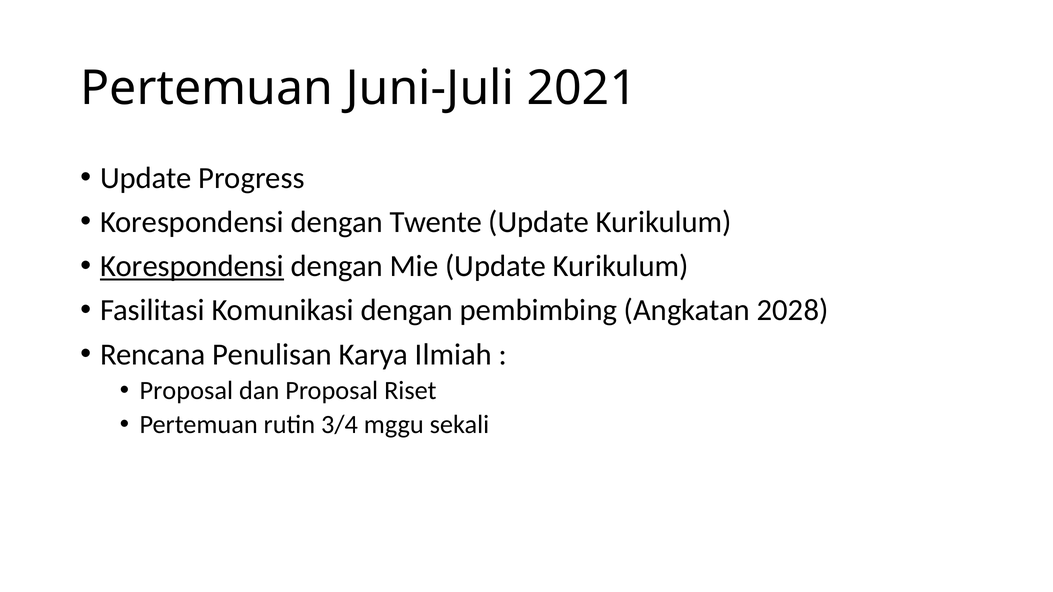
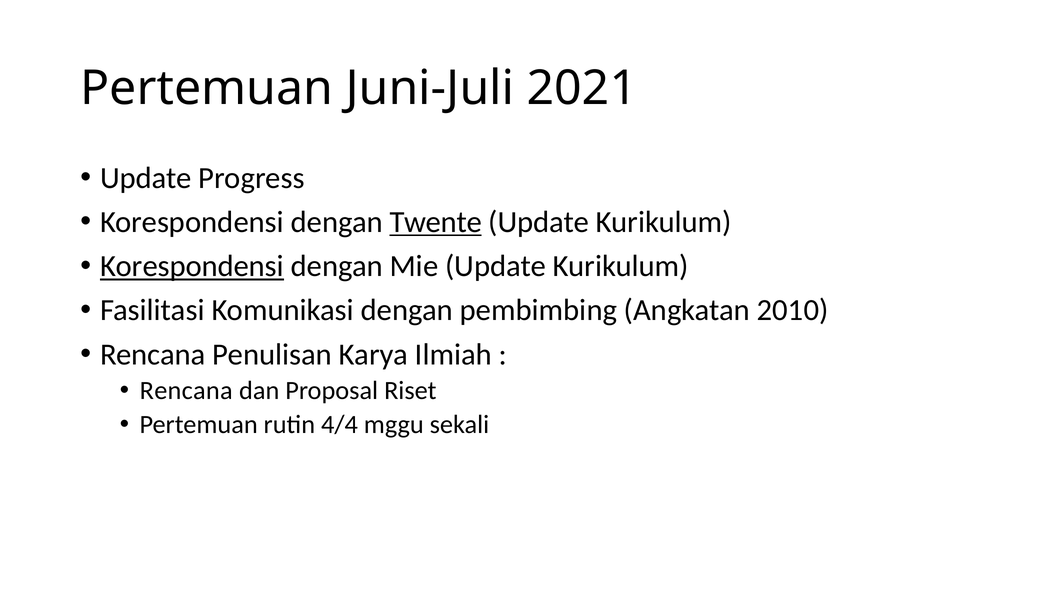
Twente underline: none -> present (436, 222)
2028: 2028 -> 2010 (793, 310)
Proposal: Proposal -> Rencana (186, 391)
3/4: 3/4 -> 4/4 (339, 425)
